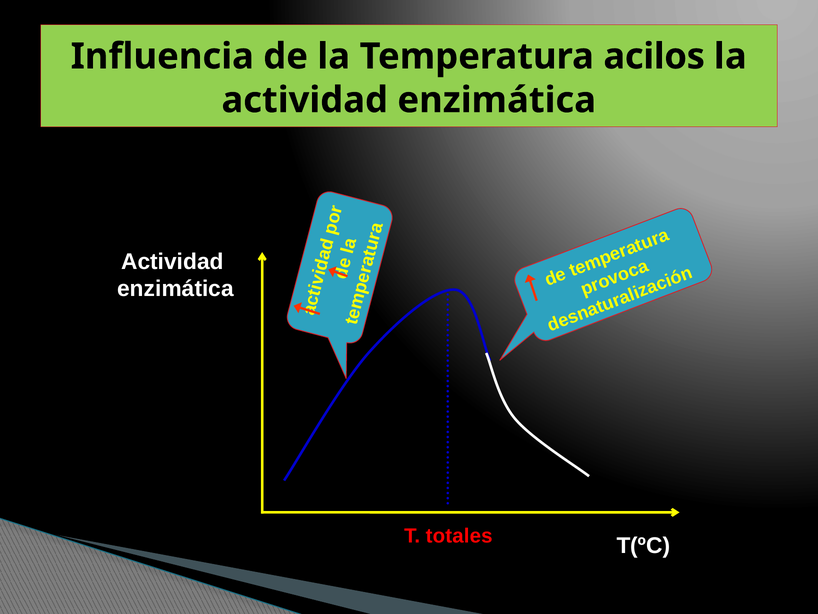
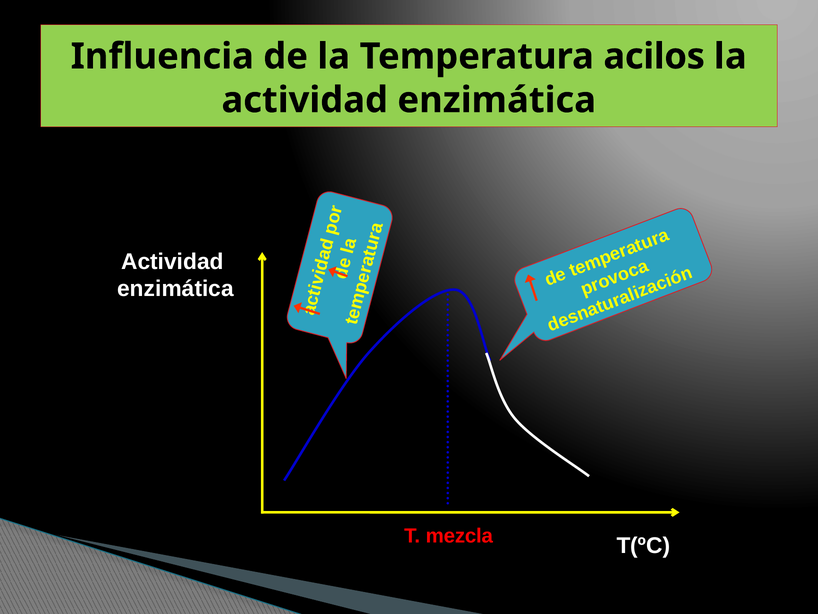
totales: totales -> mezcla (459, 535)
